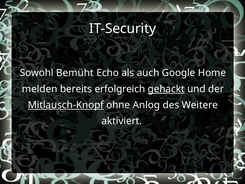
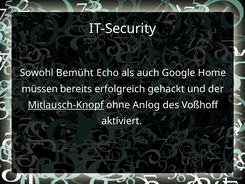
melden: melden -> müssen (40, 89)
gehackt underline: present -> none (166, 89)
Weitere: Weitere -> Voßhoff (200, 105)
